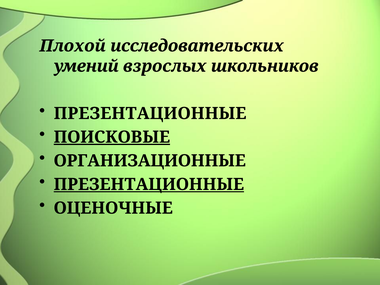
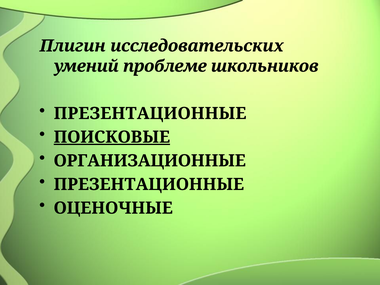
Плохой: Плохой -> Плигин (73, 46)
взрослых: взрослых -> проблеме (165, 66)
ПРЕЗЕНТАЦИОННЫЕ underline: present -> none (149, 184)
